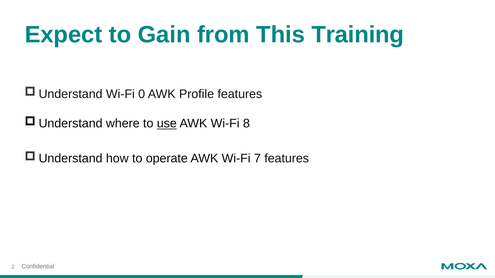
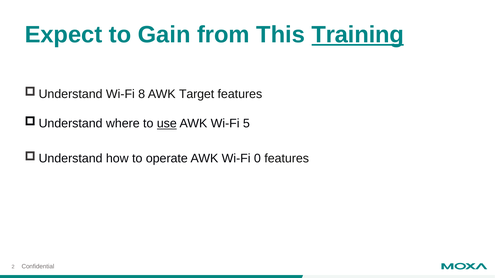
Training underline: none -> present (358, 35)
0: 0 -> 8 (142, 94)
Profile: Profile -> Target (197, 94)
8: 8 -> 5 (246, 124)
7: 7 -> 0 (257, 159)
